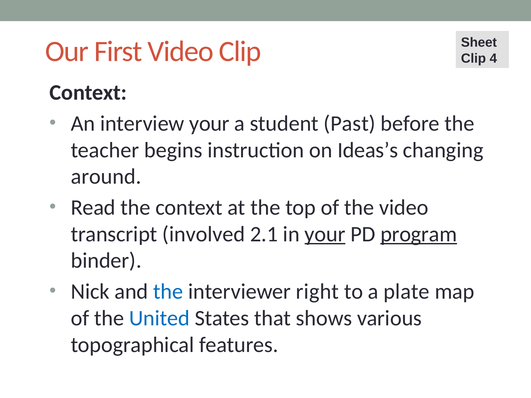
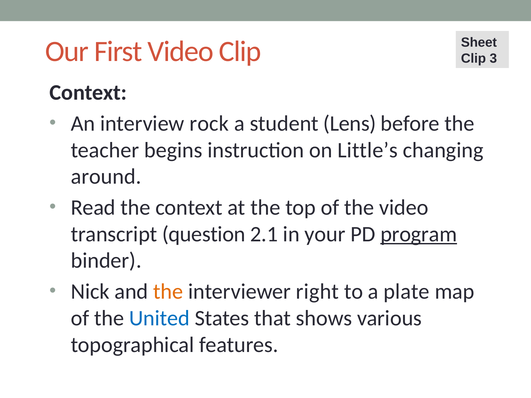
4: 4 -> 3 (493, 58)
interview your: your -> rock (209, 124)
Past: Past -> Lens (350, 124)
Ideas’s: Ideas’s -> Little’s (368, 150)
involved: involved -> question (204, 234)
your underline: present -> none (325, 234)
the colour: blue -> orange (168, 292)
